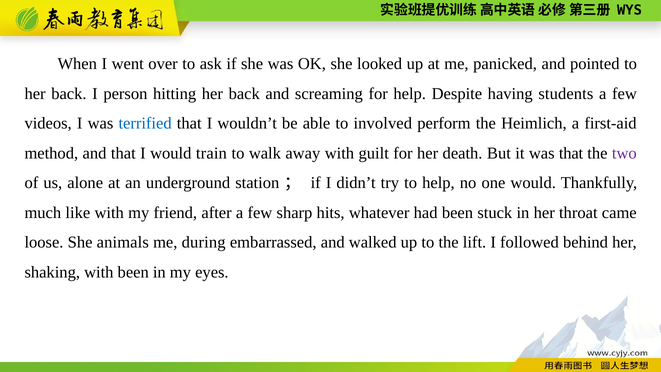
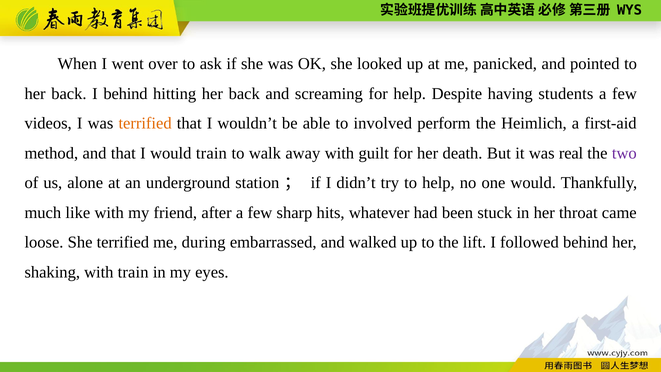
I person: person -> behind (126, 94)
terrified colour: blue -> orange (145, 123)
was that: that -> real (571, 153)
She animals: animals -> terrified (123, 242)
with been: been -> train (133, 272)
